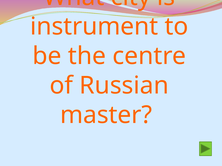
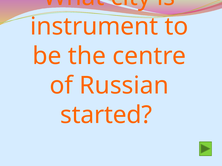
master: master -> started (106, 115)
